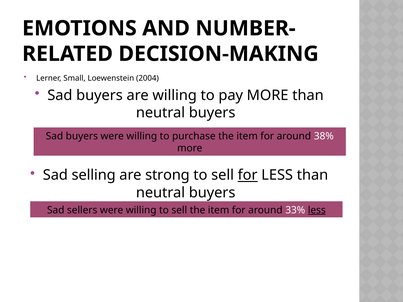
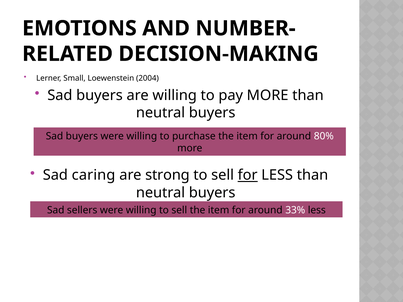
38%: 38% -> 80% (324, 136)
selling: selling -> caring (94, 175)
less underline: present -> none (317, 210)
